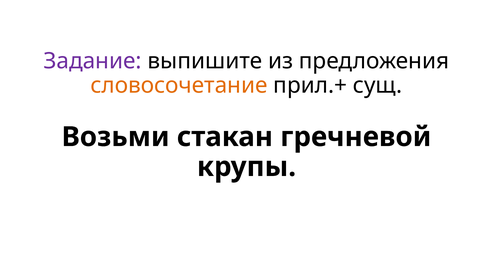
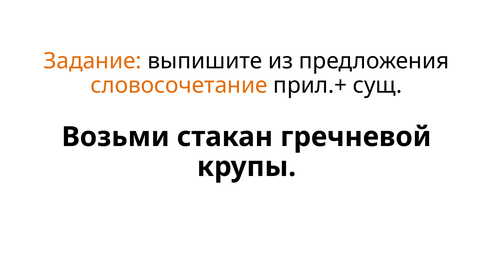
Задание colour: purple -> orange (93, 61)
